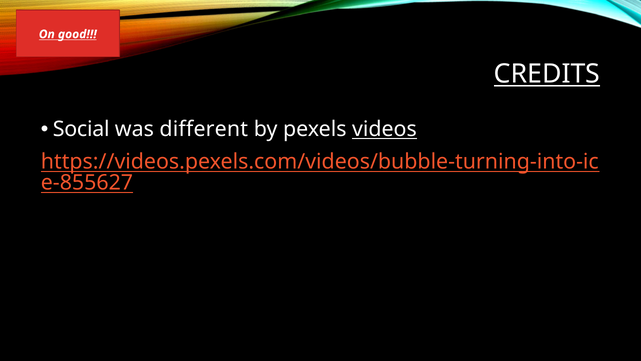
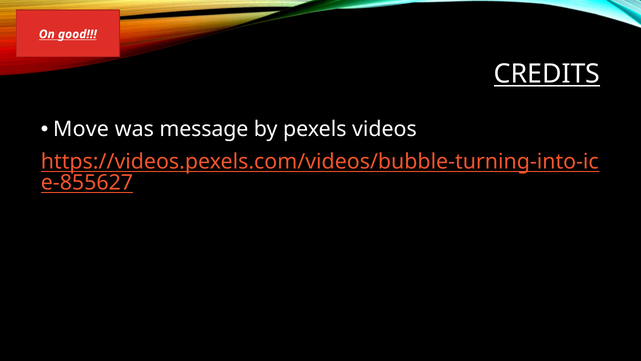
Social: Social -> Move (81, 129)
different: different -> message (204, 129)
videos underline: present -> none (384, 129)
